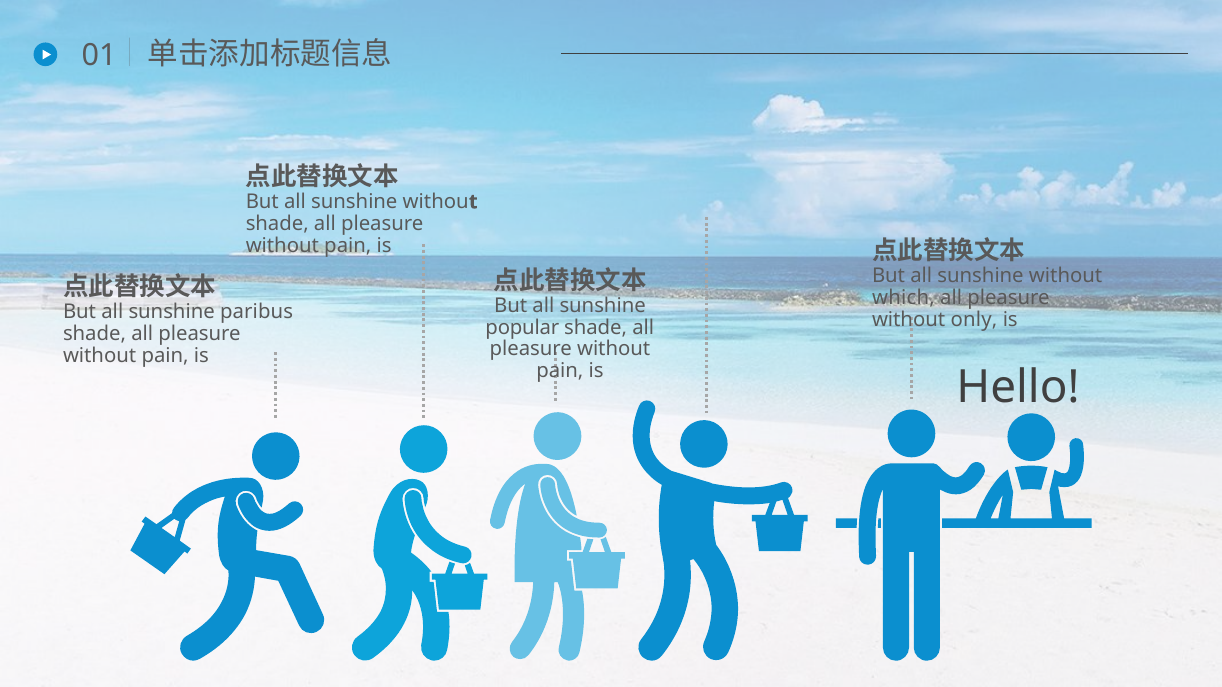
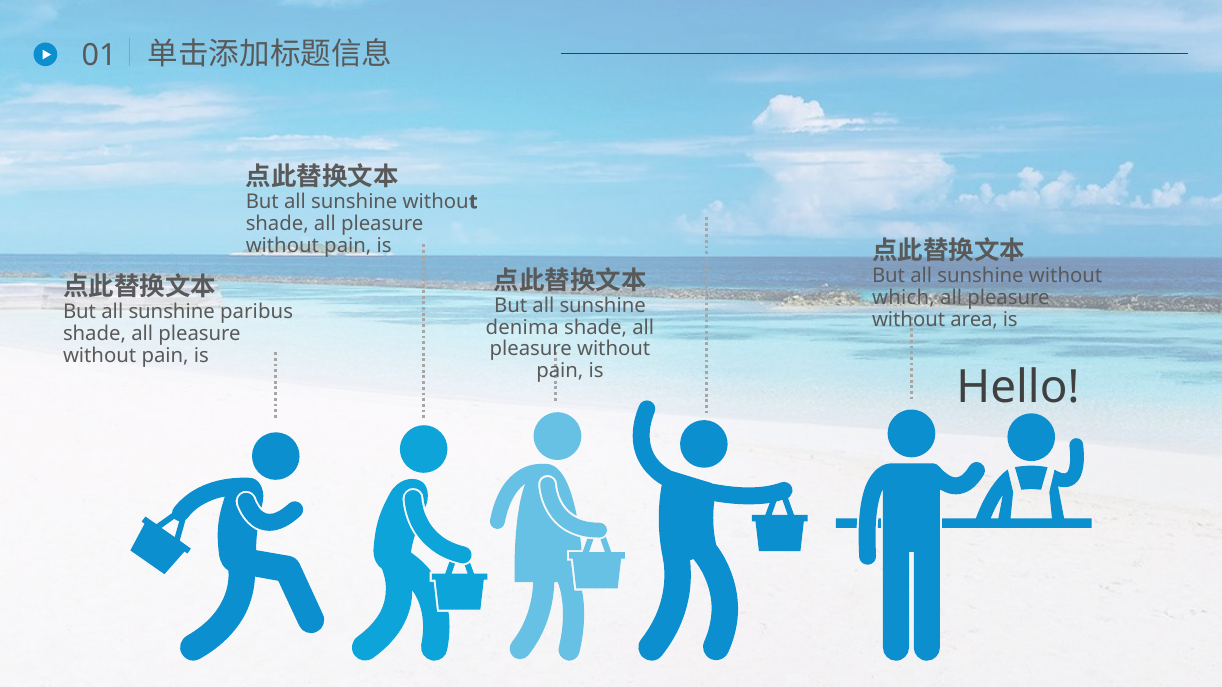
only: only -> area (974, 320)
popular: popular -> denima (522, 327)
